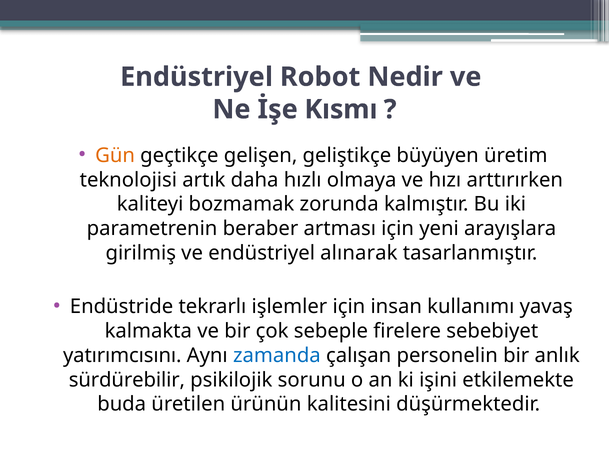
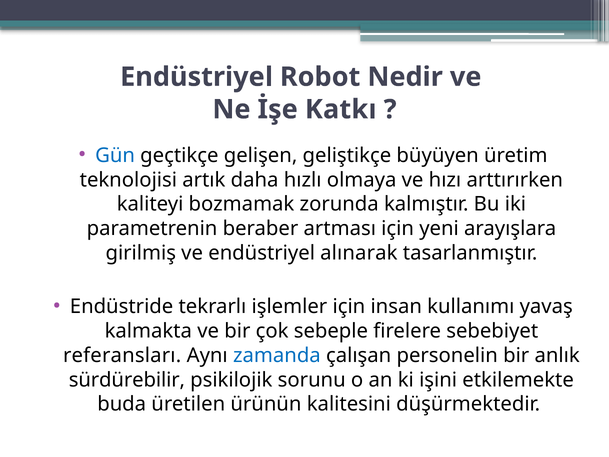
Kısmı: Kısmı -> Katkı (341, 109)
Gün colour: orange -> blue (115, 155)
yatırımcısını: yatırımcısını -> referansları (122, 355)
